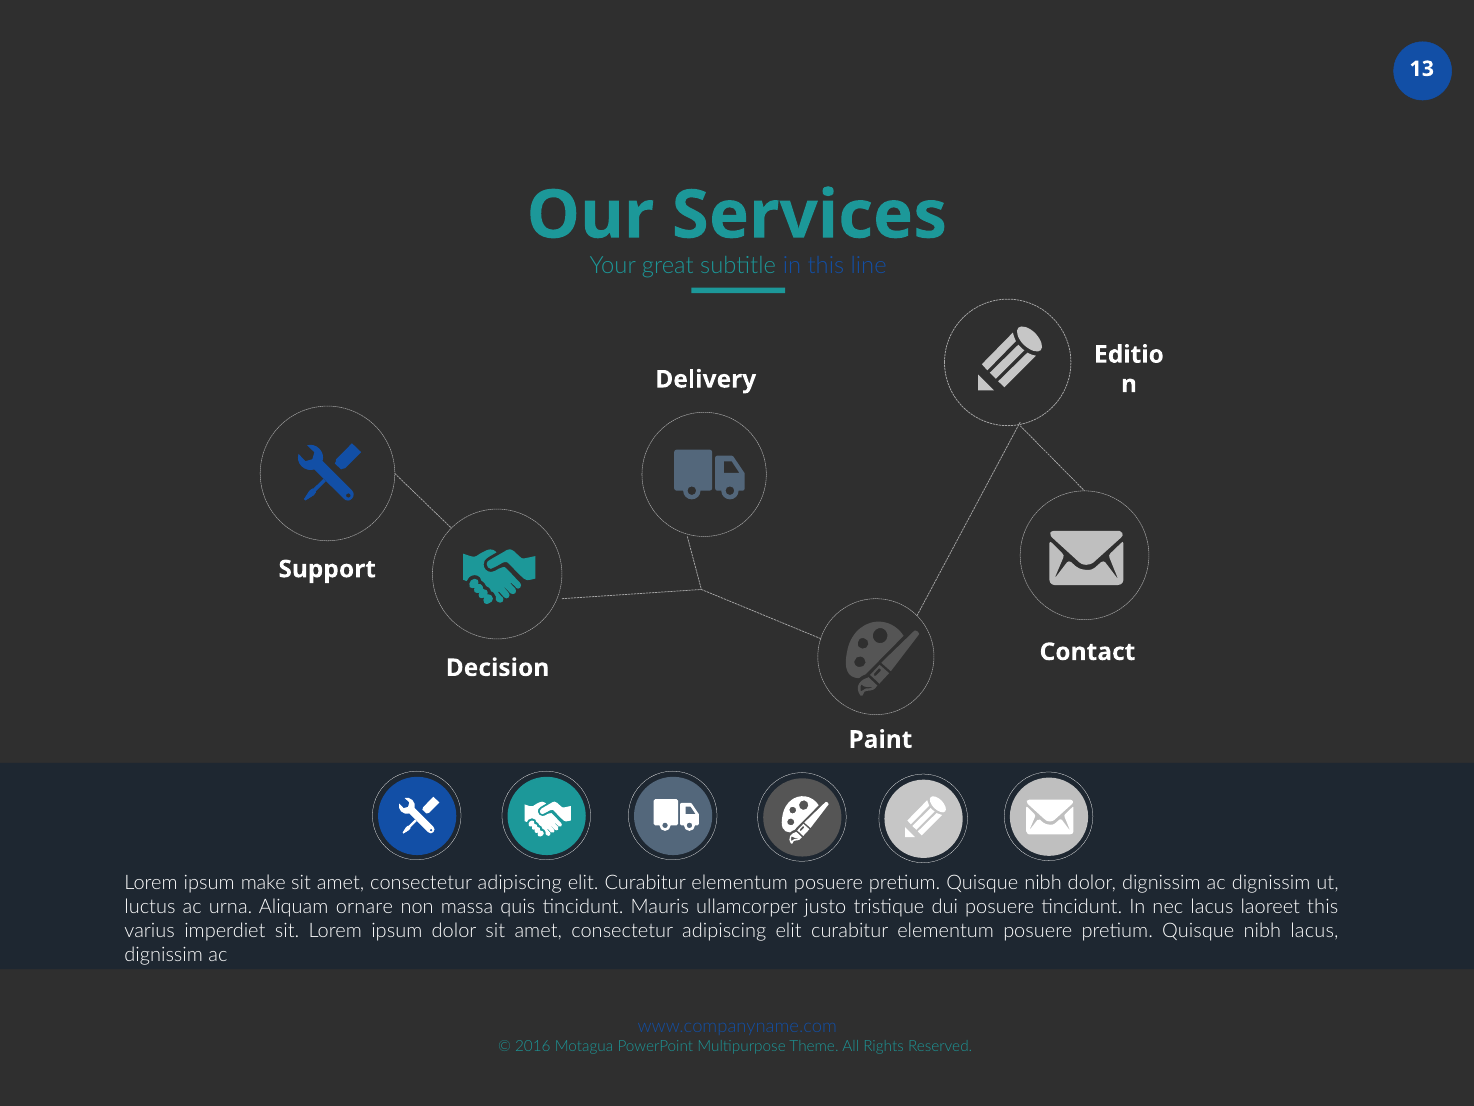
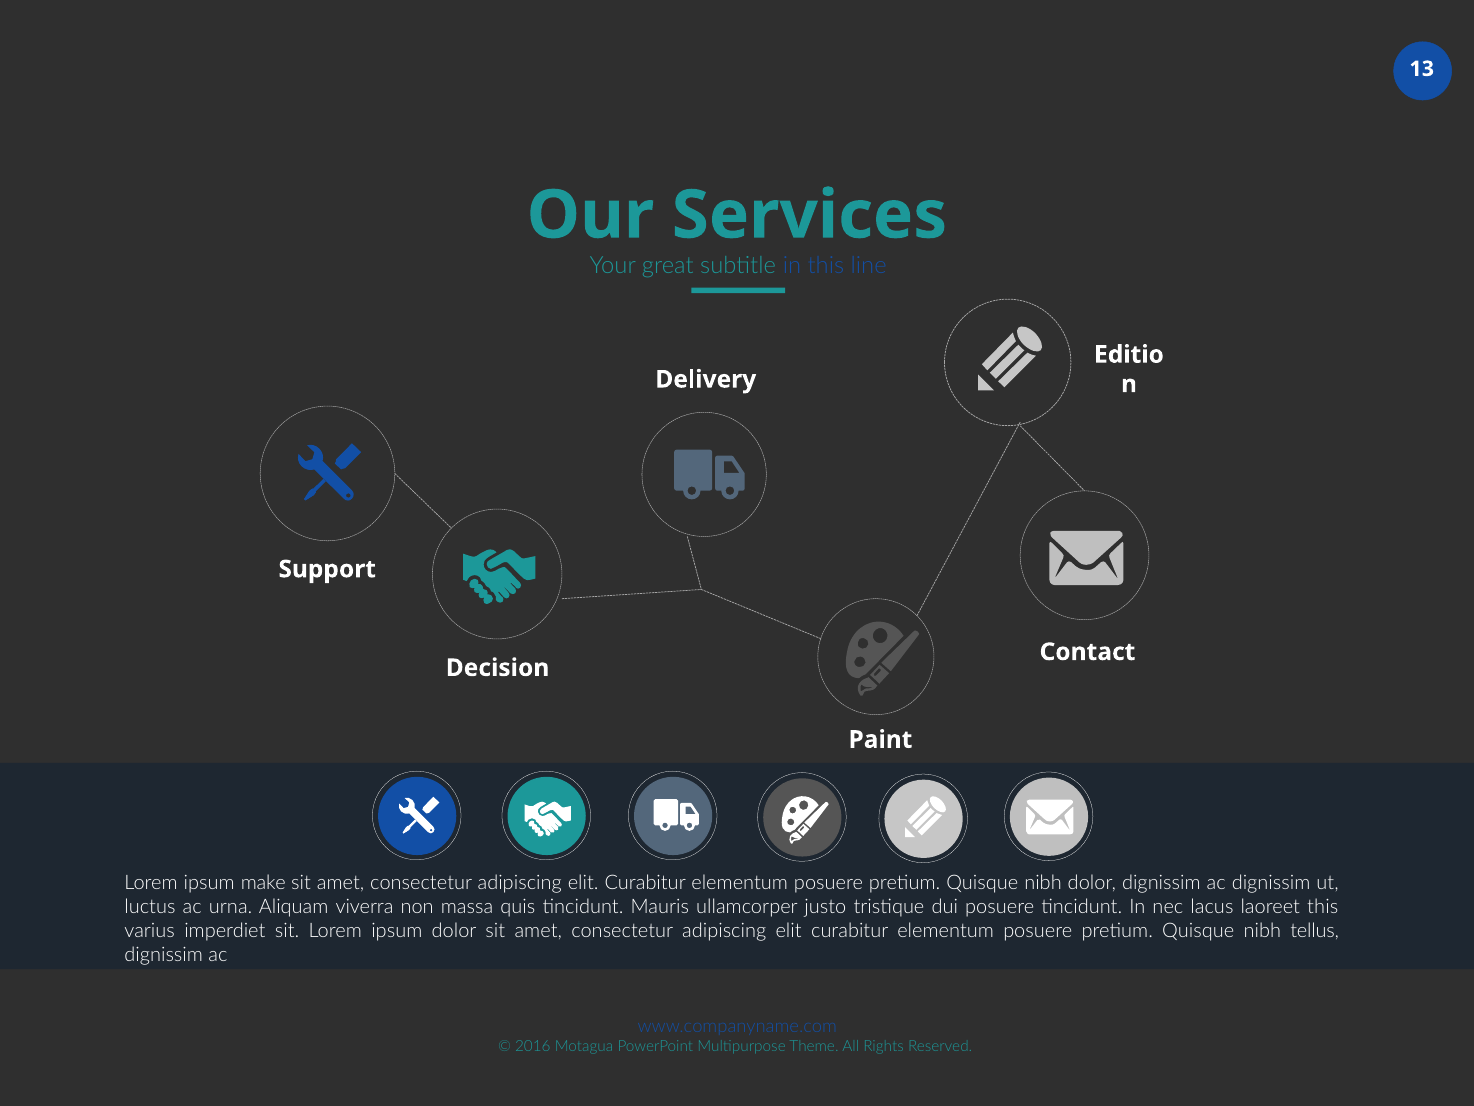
ornare: ornare -> viverra (365, 907)
nibh lacus: lacus -> tellus (1315, 931)
